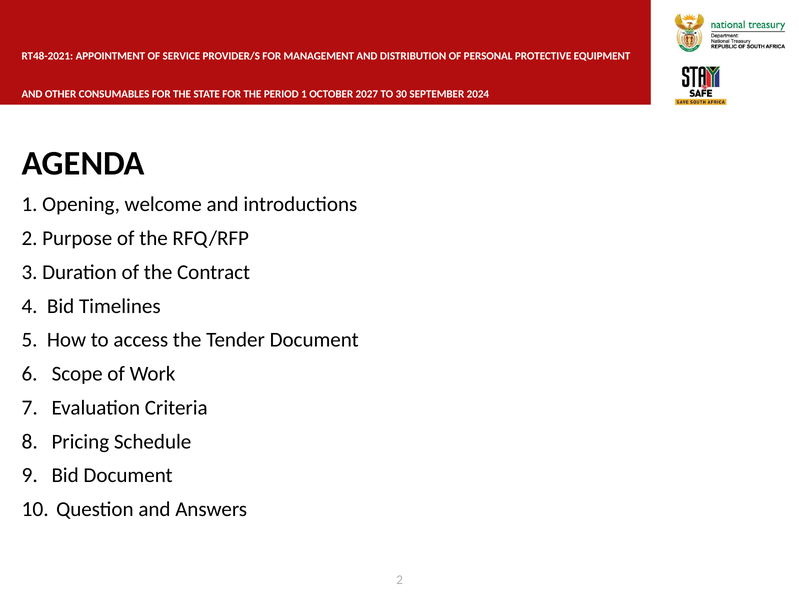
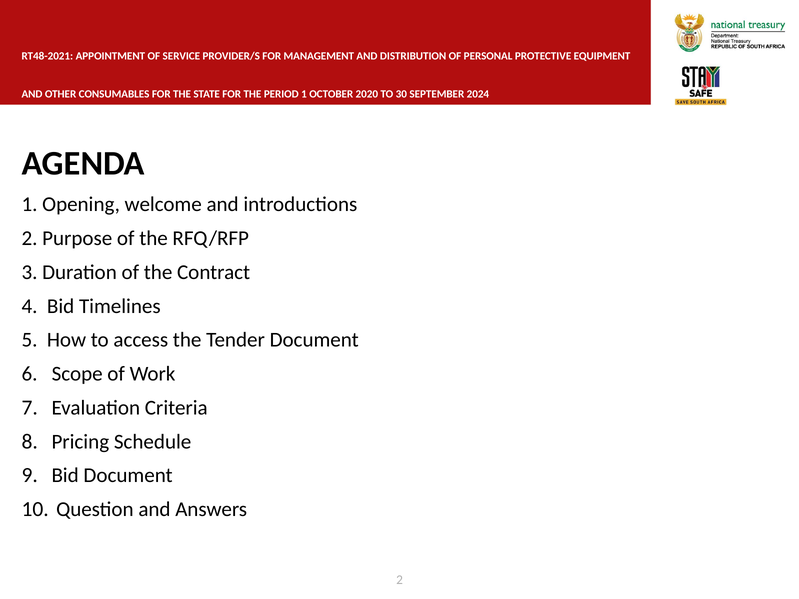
2027: 2027 -> 2020 (367, 94)
